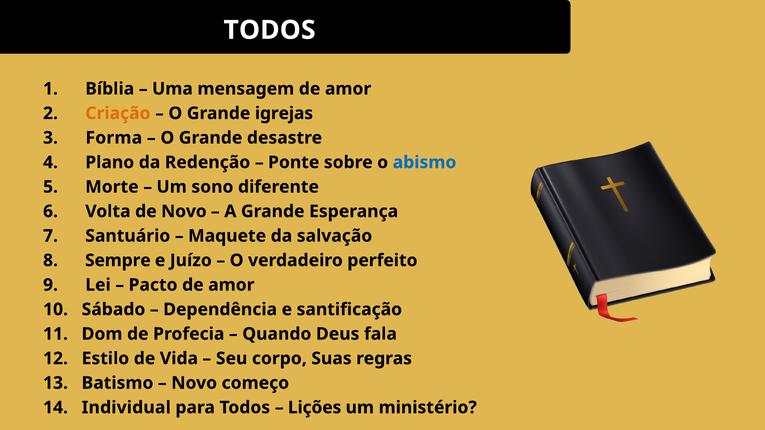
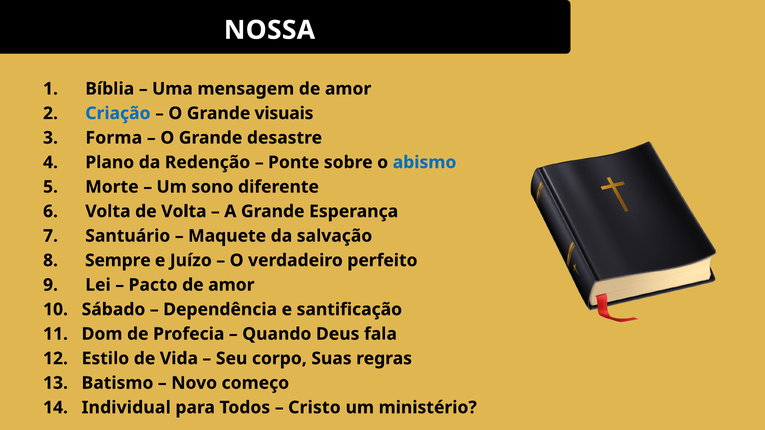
TODOS: TODOS -> NOSSA (269, 30)
Criação colour: orange -> blue (118, 113)
igrejas: igrejas -> visuais (284, 113)
de Novo: Novo -> Volta (184, 212)
Lições: Lições -> Cristo (314, 408)
